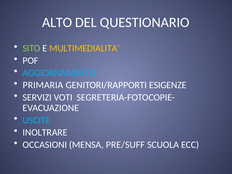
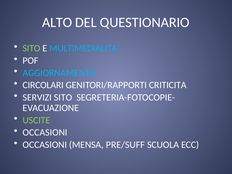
MULTIMEDIALITA colour: yellow -> light blue (84, 48)
PRIMARIA: PRIMARIA -> CIRCOLARI (43, 85)
ESIGENZE: ESIGENZE -> CRITICITA (168, 85)
SERVIZI VOTI: VOTI -> SITO (63, 97)
USCITE colour: light blue -> light green (36, 120)
INOLTRARE: INOLTRARE -> OCCASIONI (45, 132)
